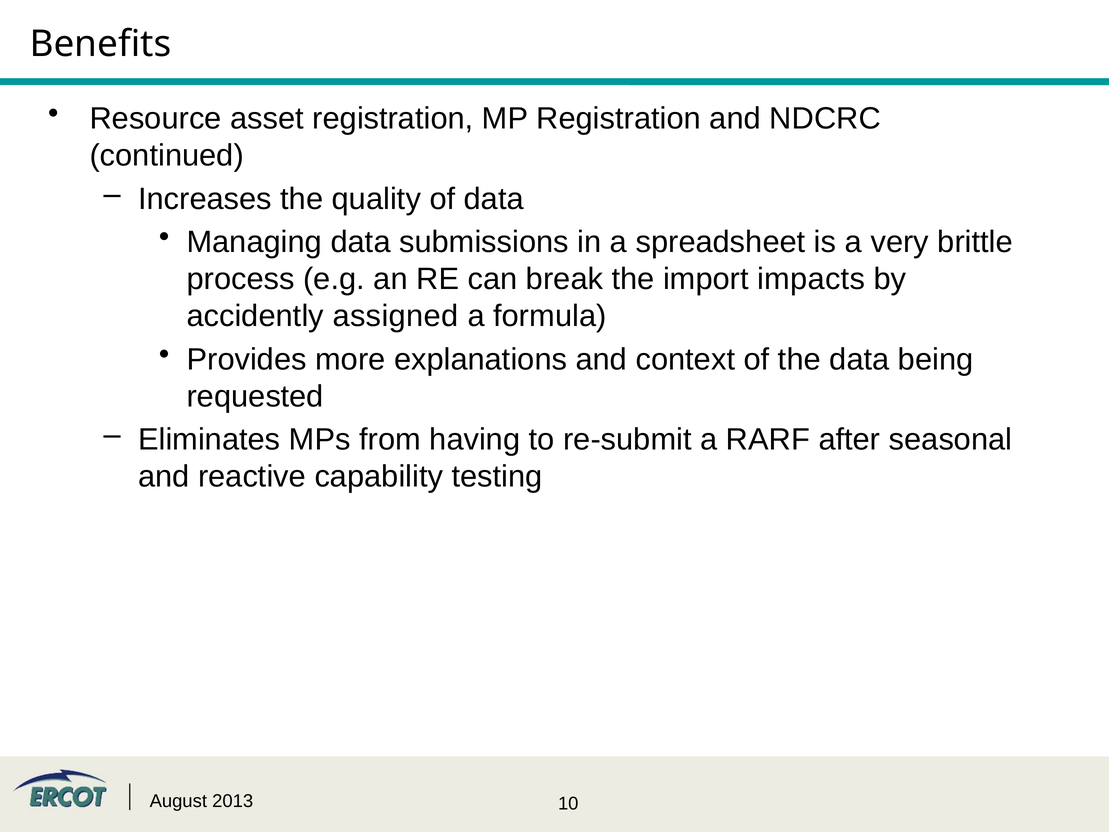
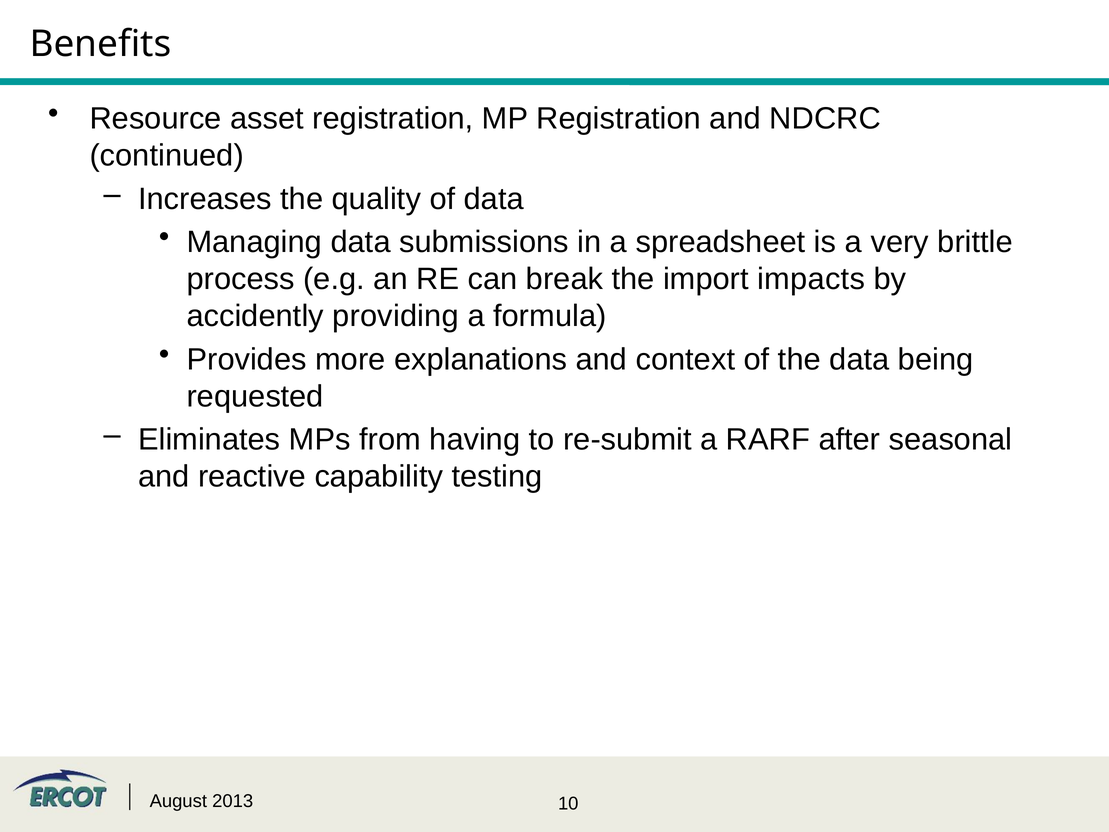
assigned: assigned -> providing (396, 316)
